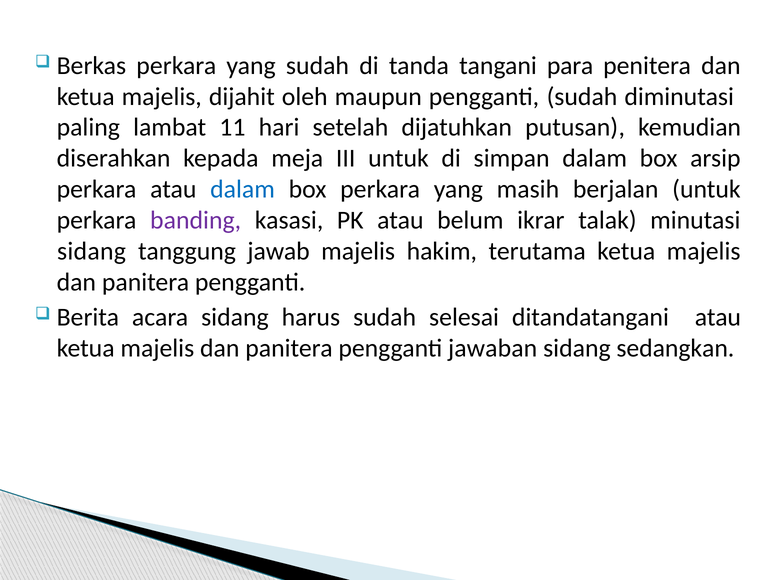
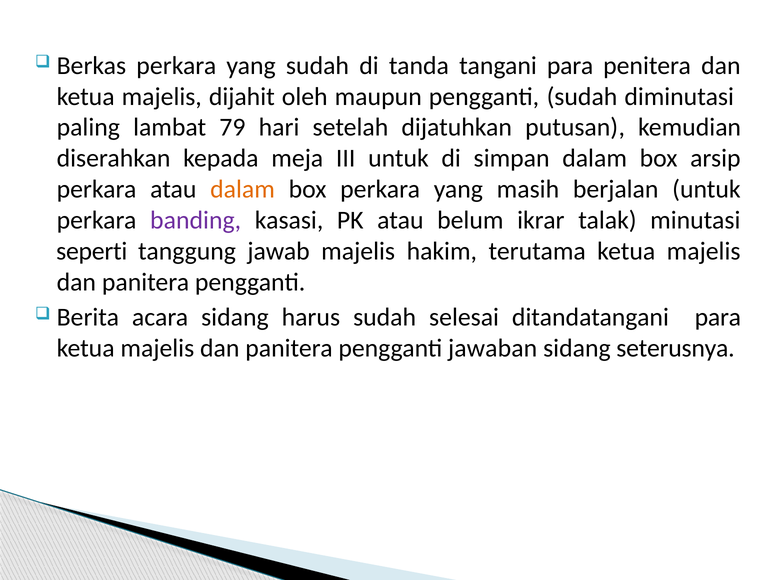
11: 11 -> 79 (232, 127)
dalam colour: blue -> orange (243, 189)
sidang: sidang -> seperti (92, 251)
ditandatangani atau: atau -> para (718, 317)
sedangkan: sedangkan -> seterusnya (675, 348)
